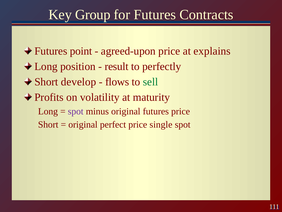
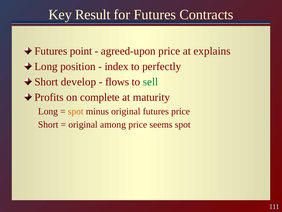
Group: Group -> Result (93, 15)
result: result -> index (117, 66)
volatility: volatility -> complete (100, 97)
spot colour: purple -> orange (76, 111)
perfect: perfect -> among (113, 124)
single: single -> seems (161, 124)
